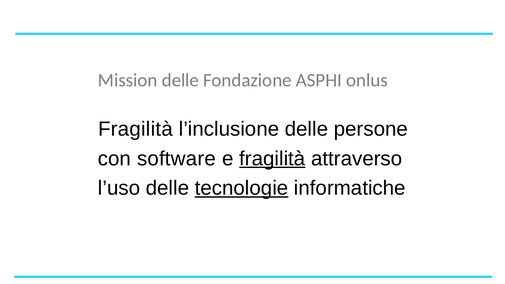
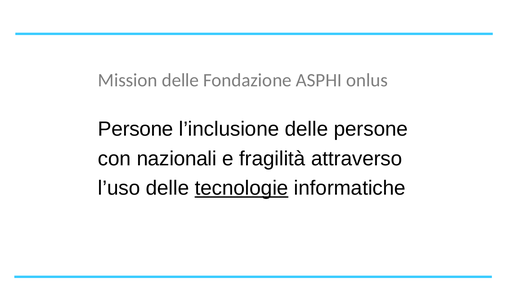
Fragilità: Fragilità -> Persone (136, 129)
software: software -> nazionali (177, 159)
fragilità underline: present -> none (272, 159)
